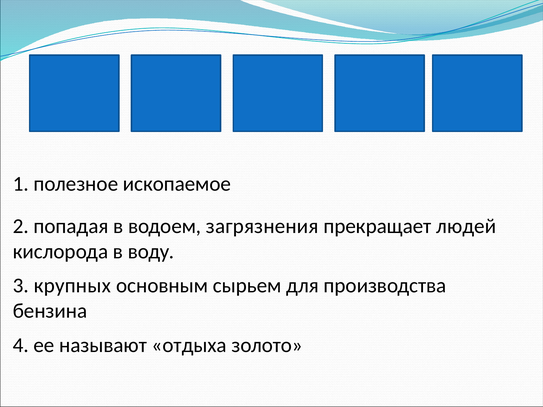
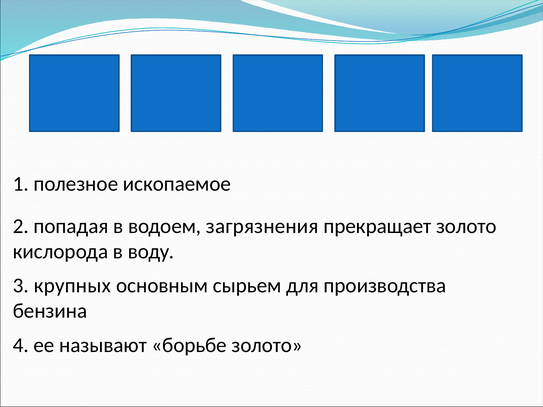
прекращает людей: людей -> золото (466, 226)
отдыха: отдыха -> борьбе (189, 345)
